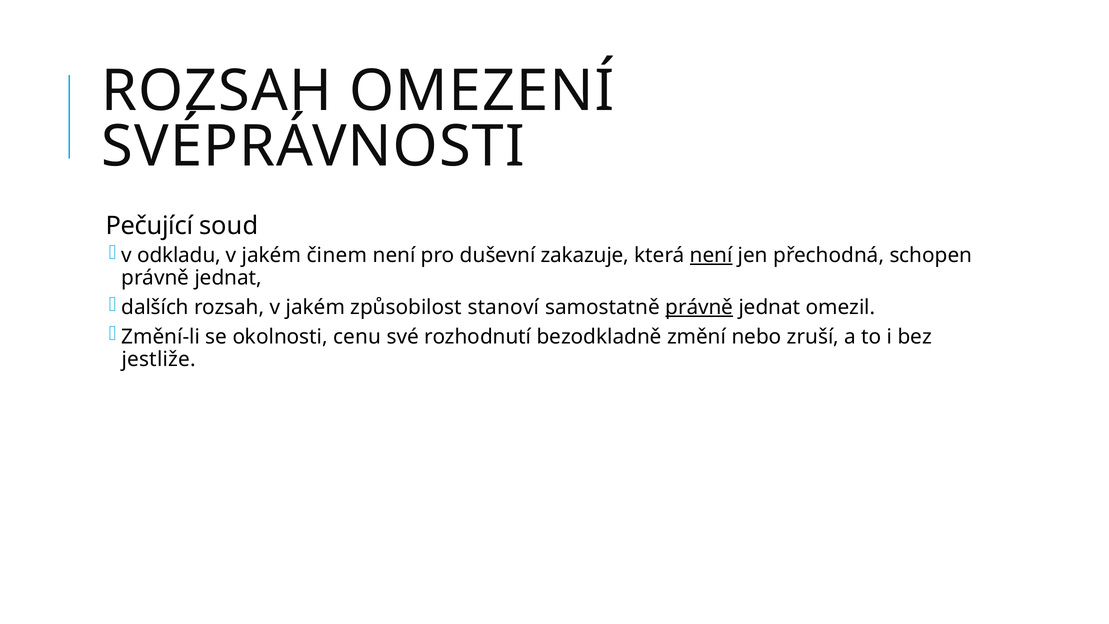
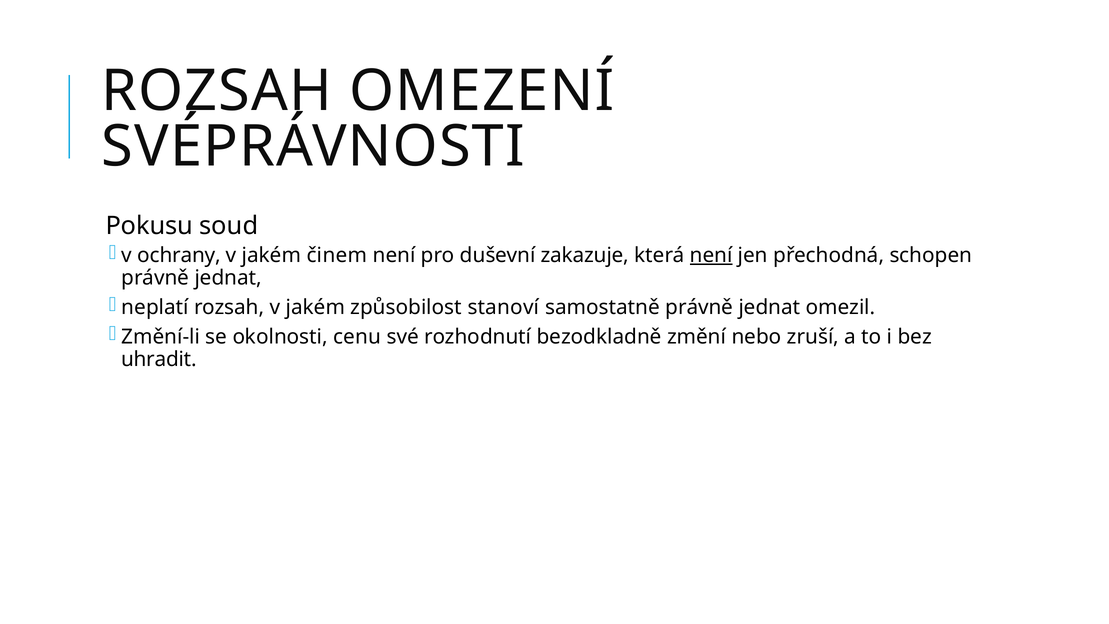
Pečující: Pečující -> Pokusu (149, 226)
odkladu: odkladu -> ochrany (179, 255)
dalších: dalších -> neplatí (155, 307)
právně underline: present -> none (699, 307)
jestliže: jestliže -> uhradit (159, 359)
